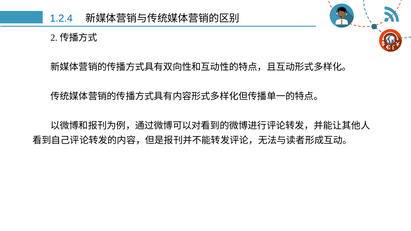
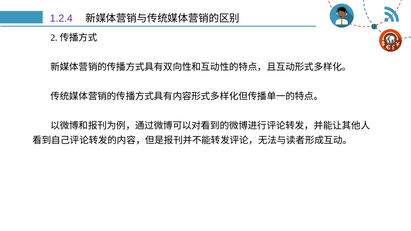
1.2.4 colour: blue -> purple (61, 19)
